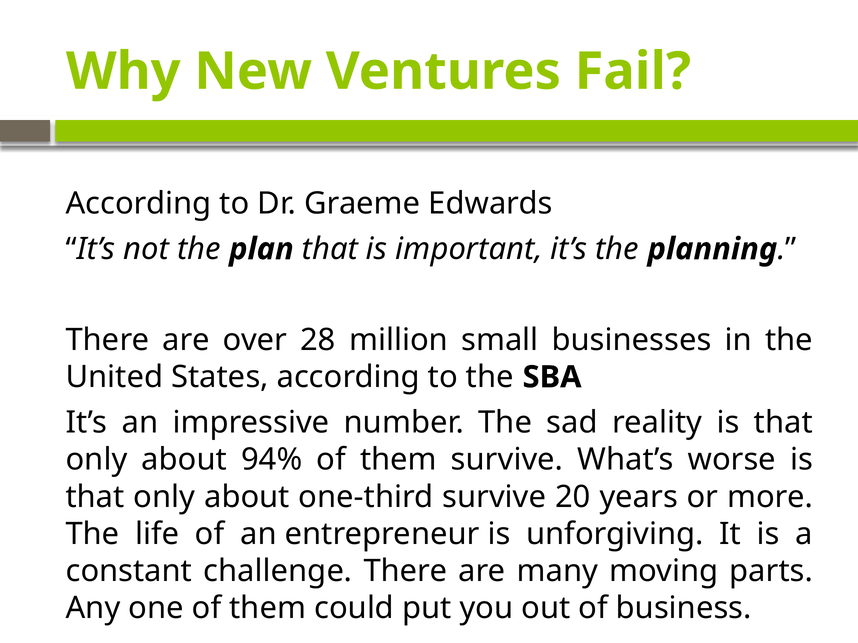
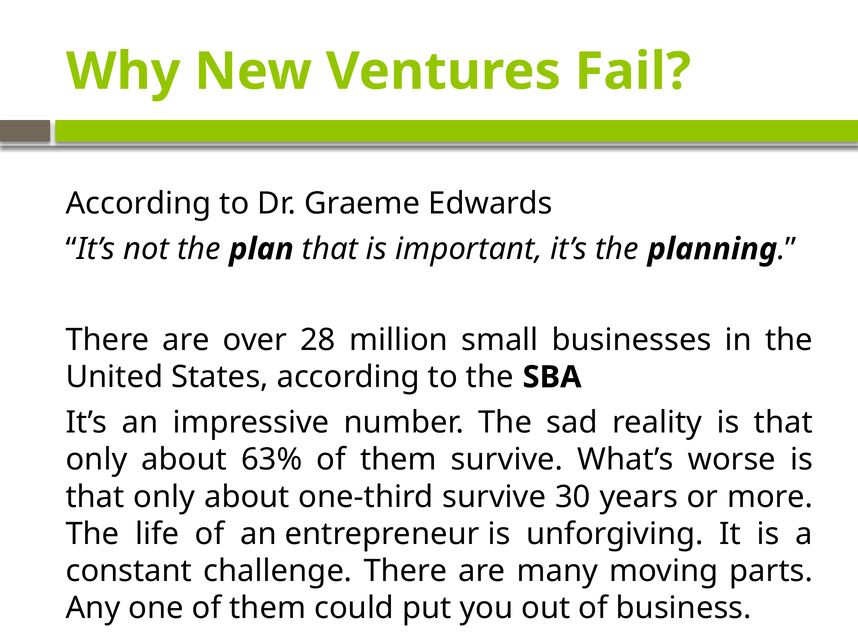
94%: 94% -> 63% (272, 460)
20: 20 -> 30 (573, 497)
